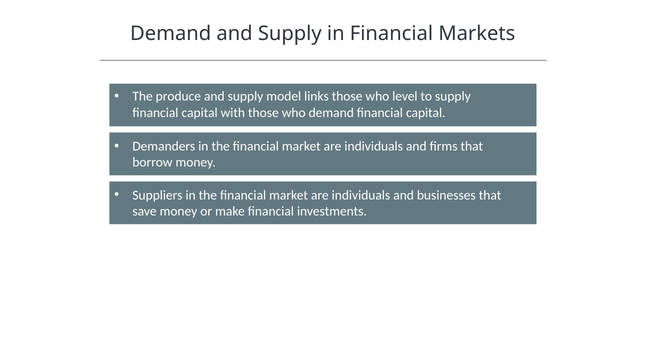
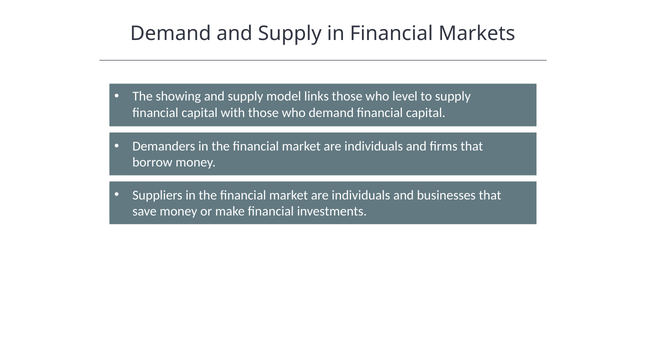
produce: produce -> showing (178, 97)
